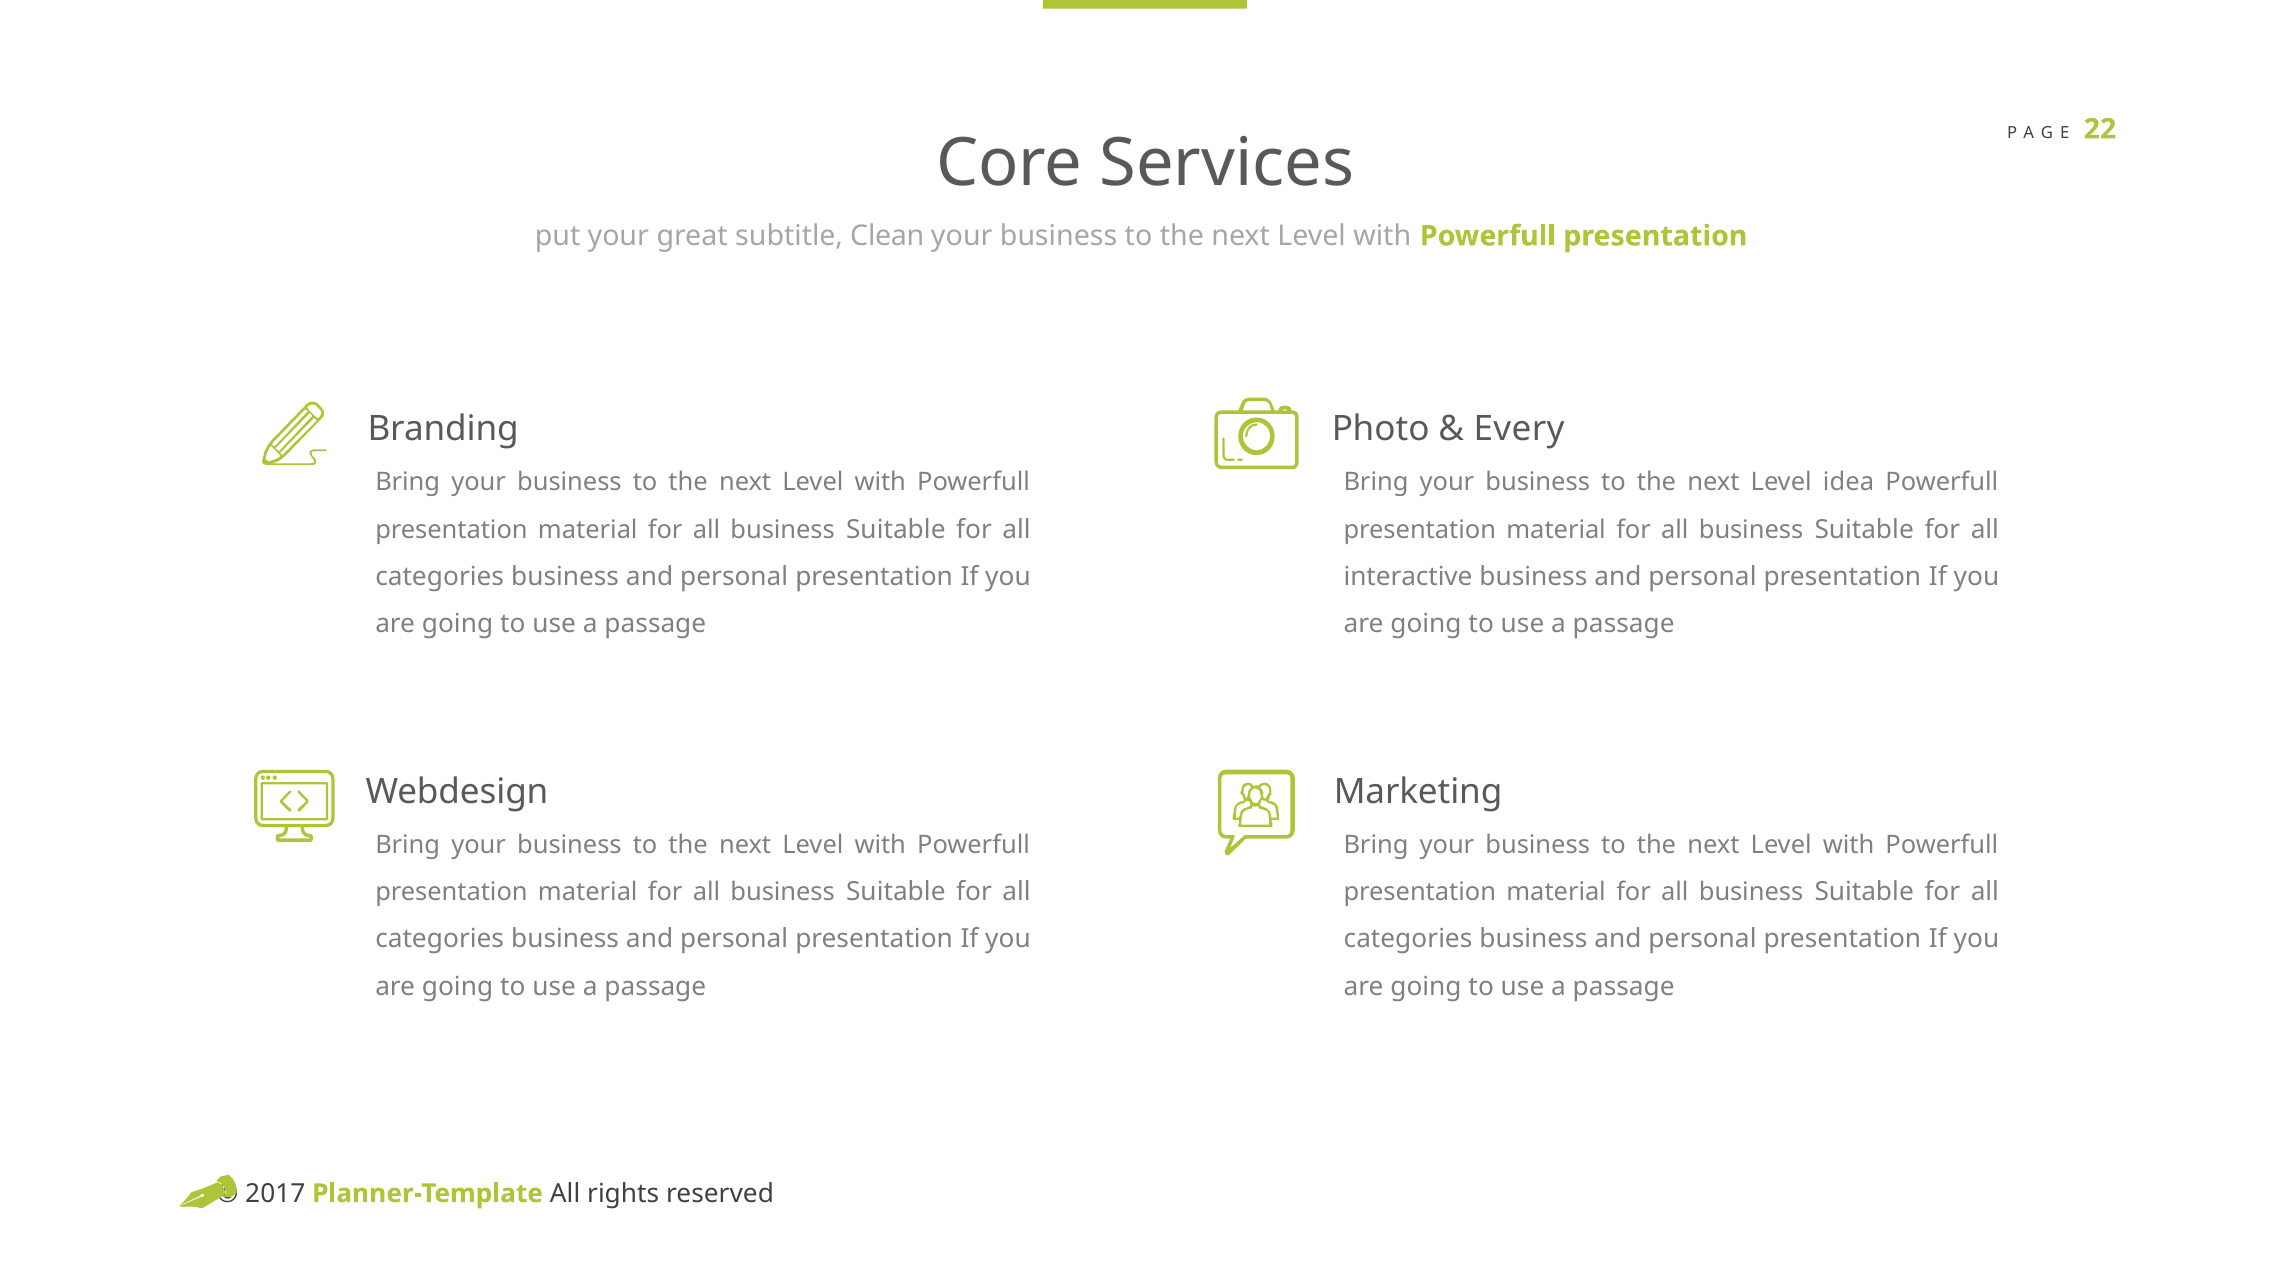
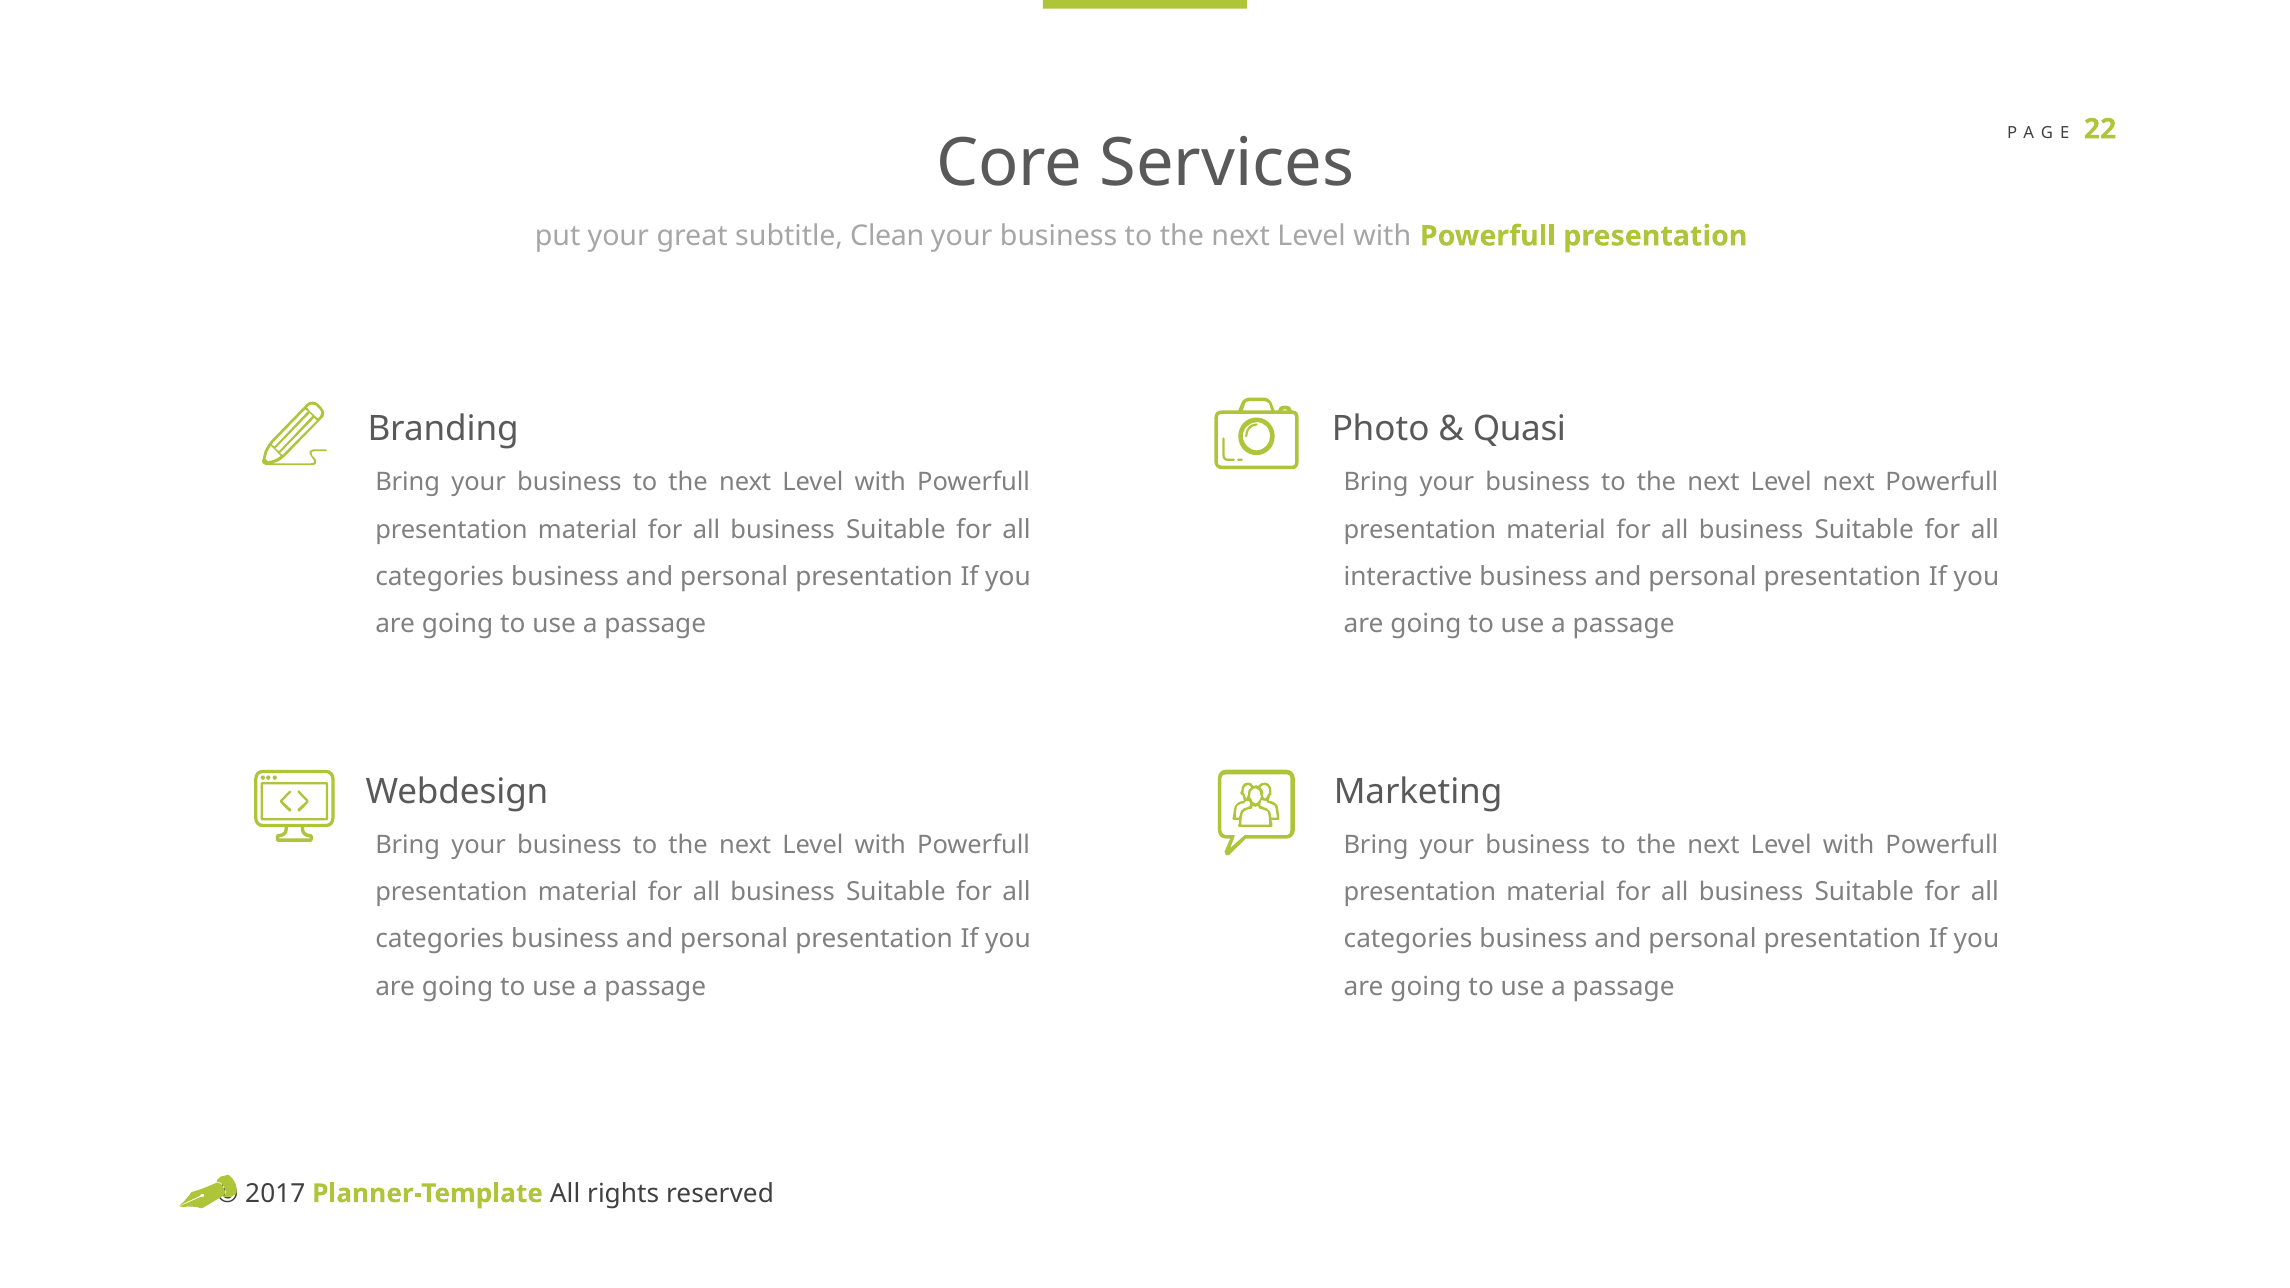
Every: Every -> Quasi (1519, 429)
Level idea: idea -> next (1849, 483)
